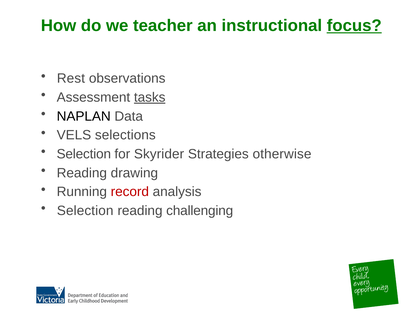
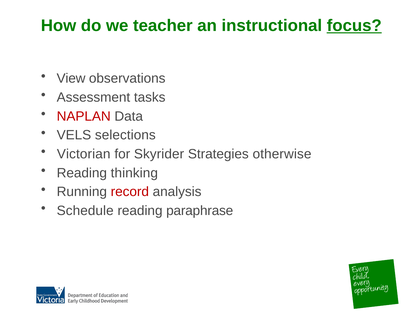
Rest: Rest -> View (71, 79)
tasks underline: present -> none (150, 97)
NAPLAN colour: black -> red (84, 116)
Selection: Selection -> Victorian (84, 154)
drawing: drawing -> thinking (134, 173)
Selection: Selection -> Schedule (85, 211)
challenging: challenging -> paraphrase (200, 211)
